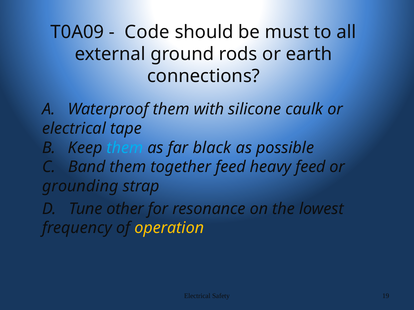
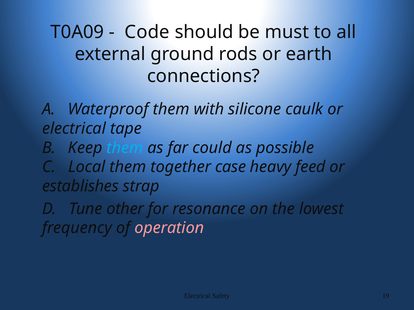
black: black -> could (212, 148)
Band: Band -> Local (87, 167)
together feed: feed -> case (231, 167)
grounding: grounding -> establishes (80, 187)
operation colour: yellow -> pink (169, 228)
